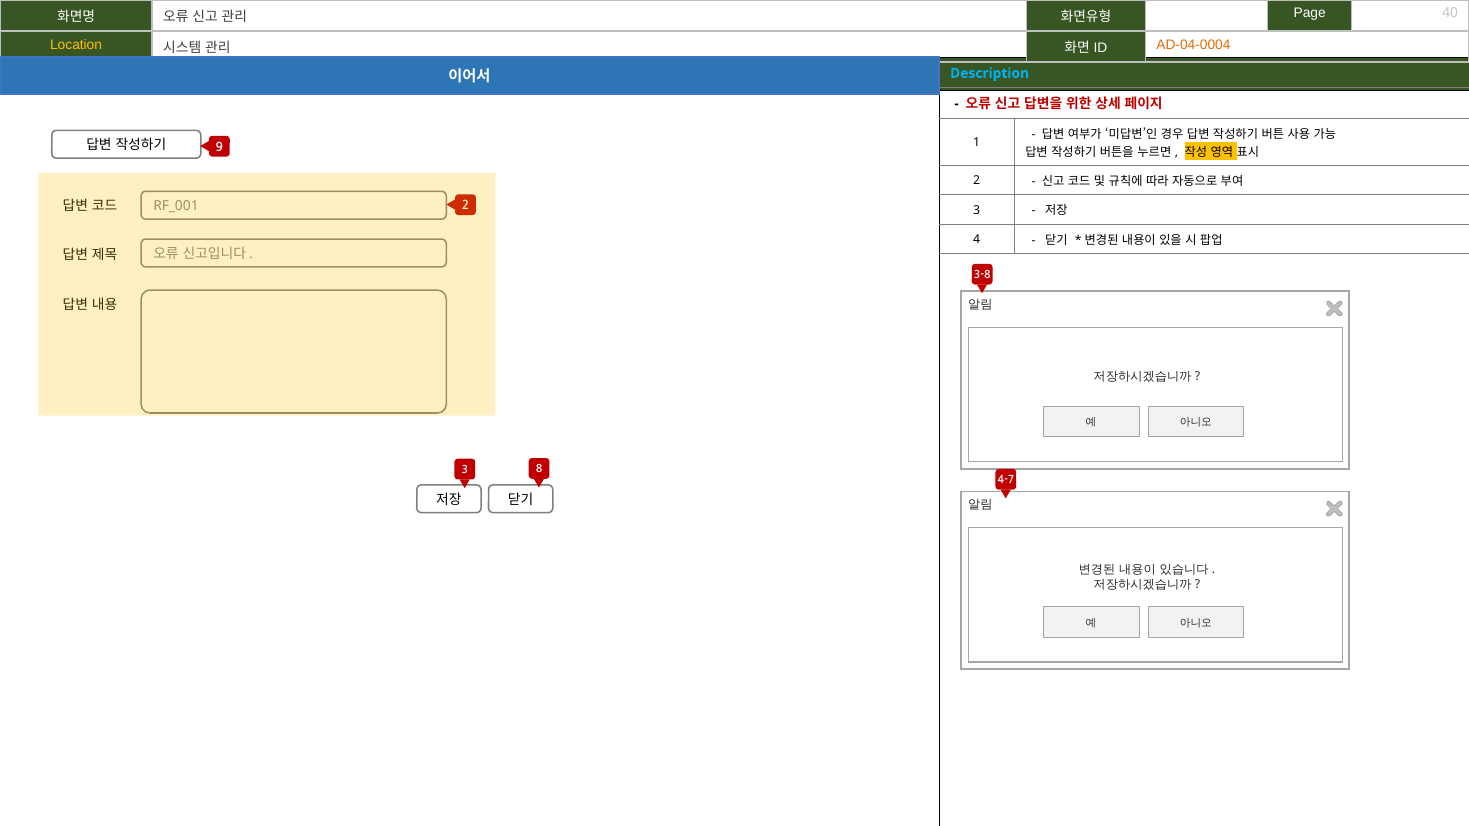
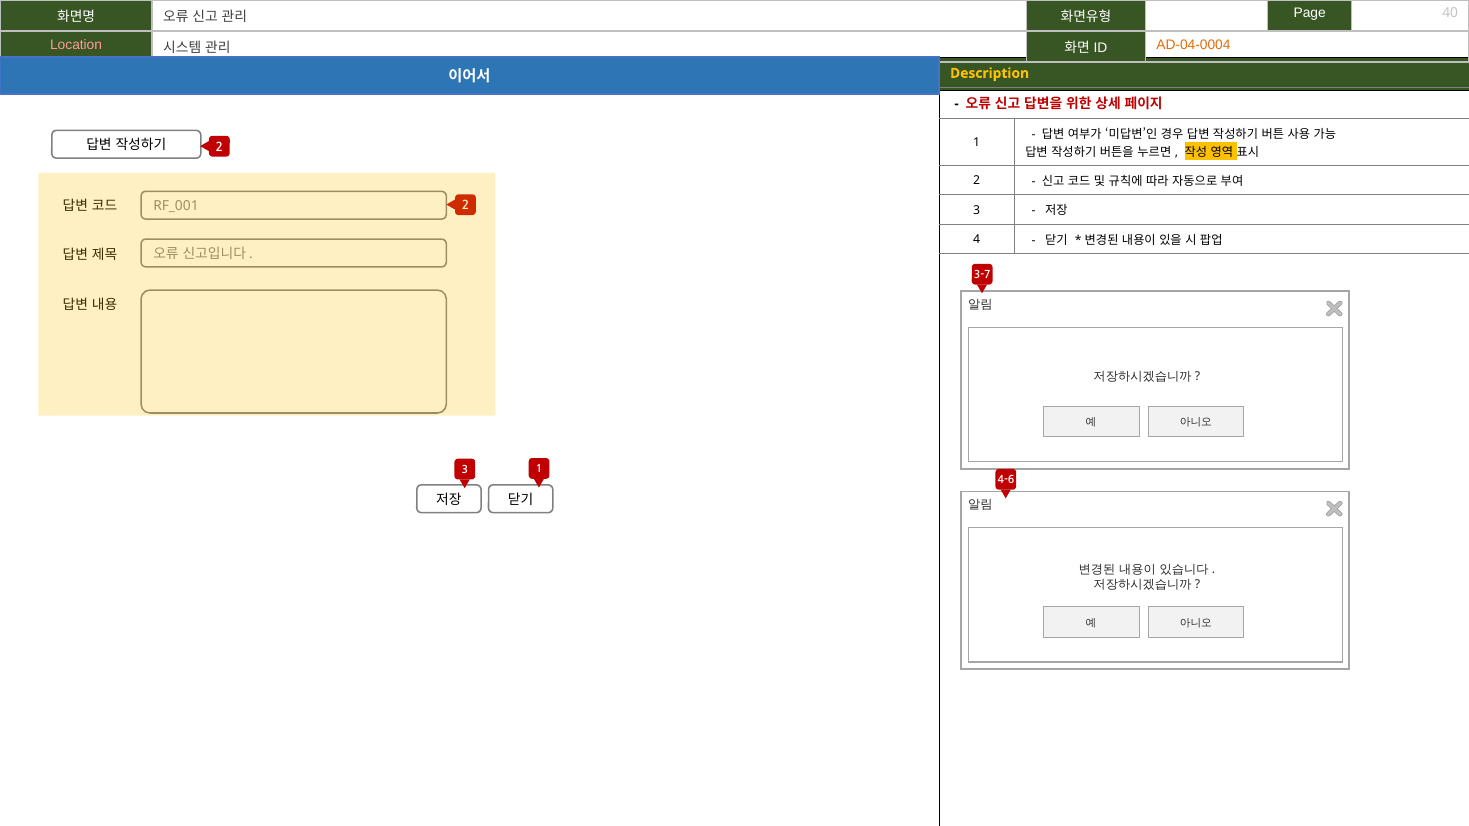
Location colour: yellow -> pink (76, 45)
Description colour: light blue -> yellow (990, 73)
9: 9 -> 2 (219, 147)
3-8: 3-8 -> 3-7 (982, 275)
3 8: 8 -> 1 (539, 469)
4-7: 4-7 -> 4-6 (1006, 480)
